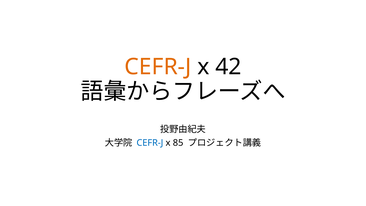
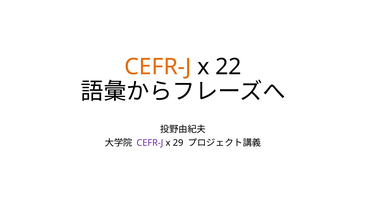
42: 42 -> 22 (228, 67)
CEFR-J colour: blue -> purple (150, 143)
85: 85 -> 29 (178, 143)
